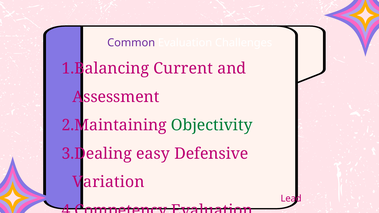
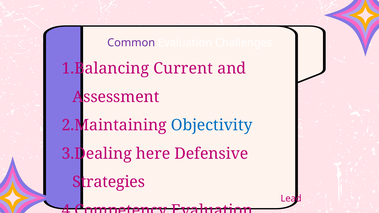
Objectivity colour: green -> blue (212, 125)
easy: easy -> here (153, 154)
Variation: Variation -> Strategies (109, 182)
